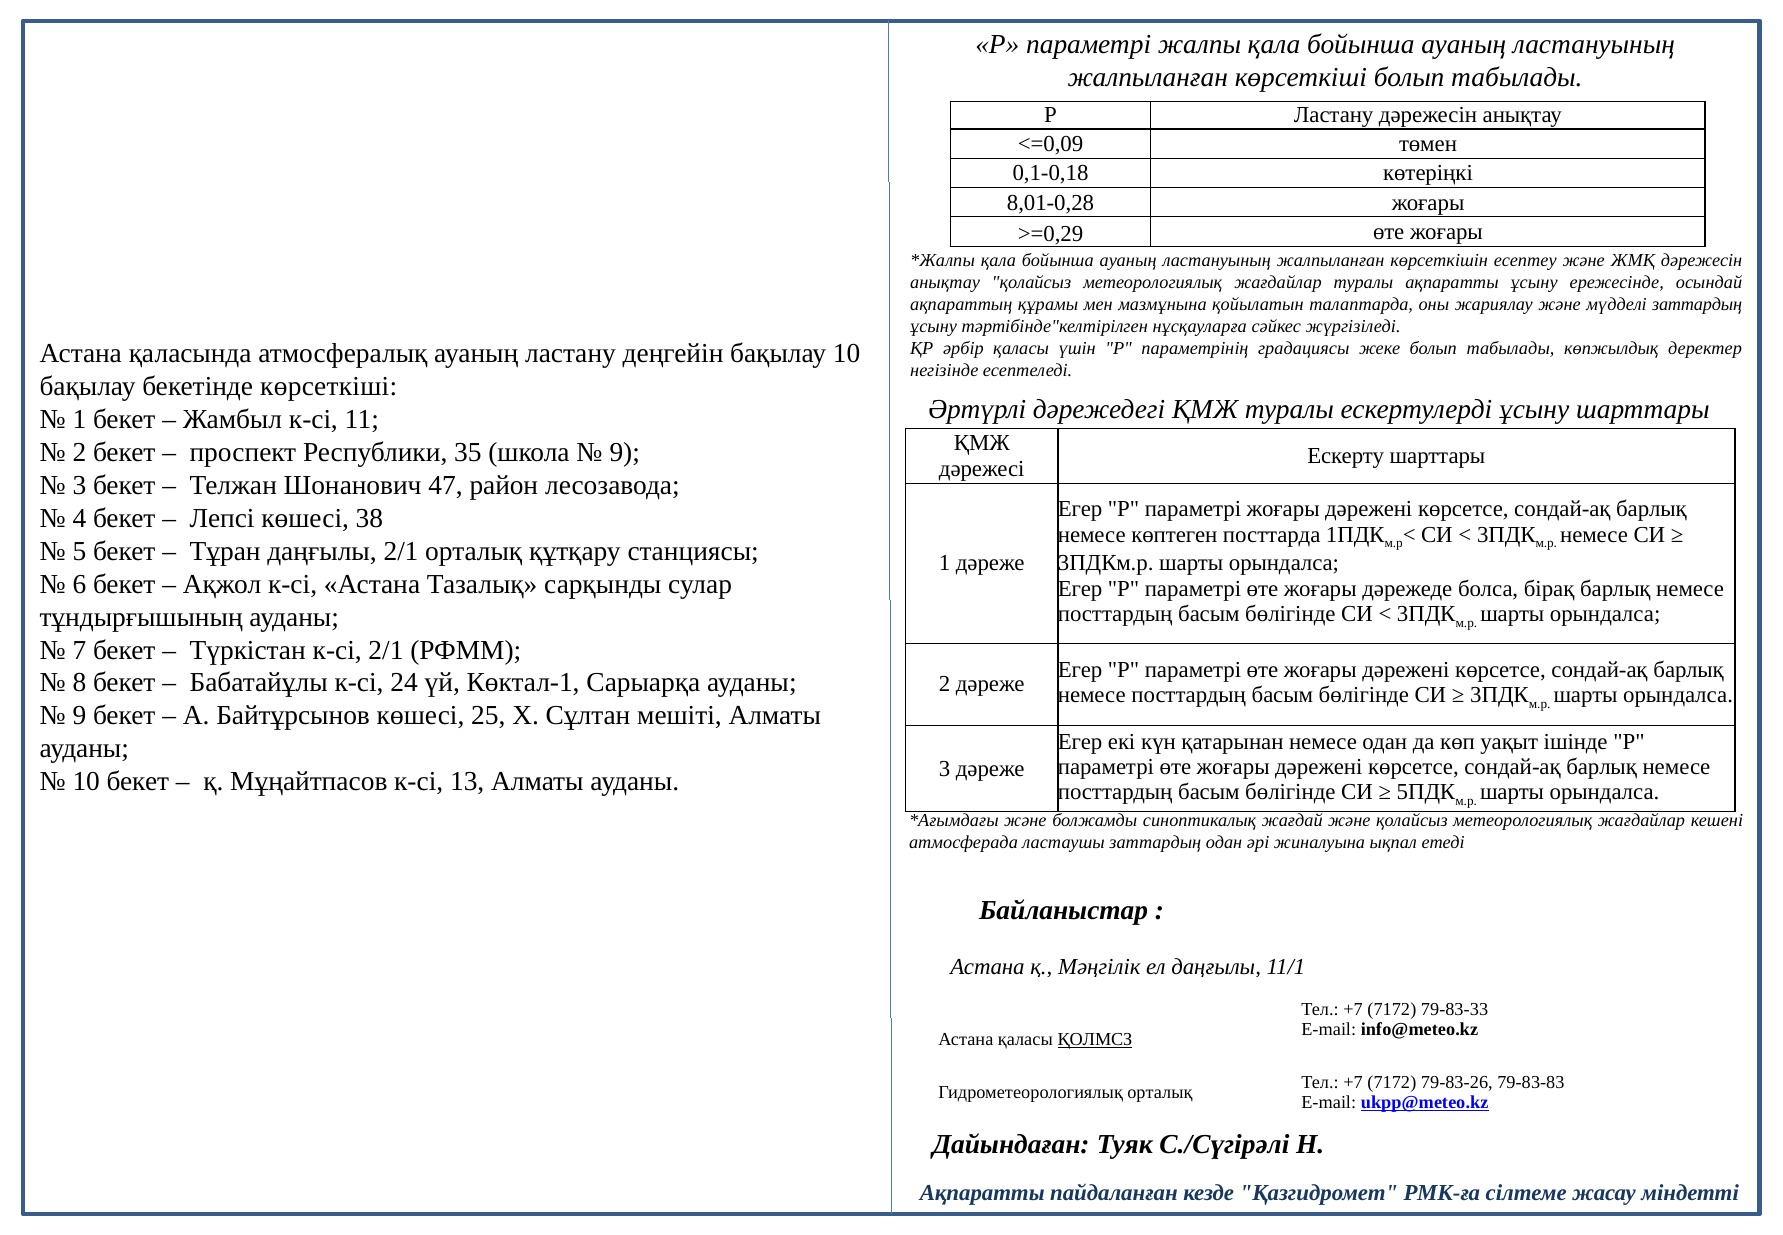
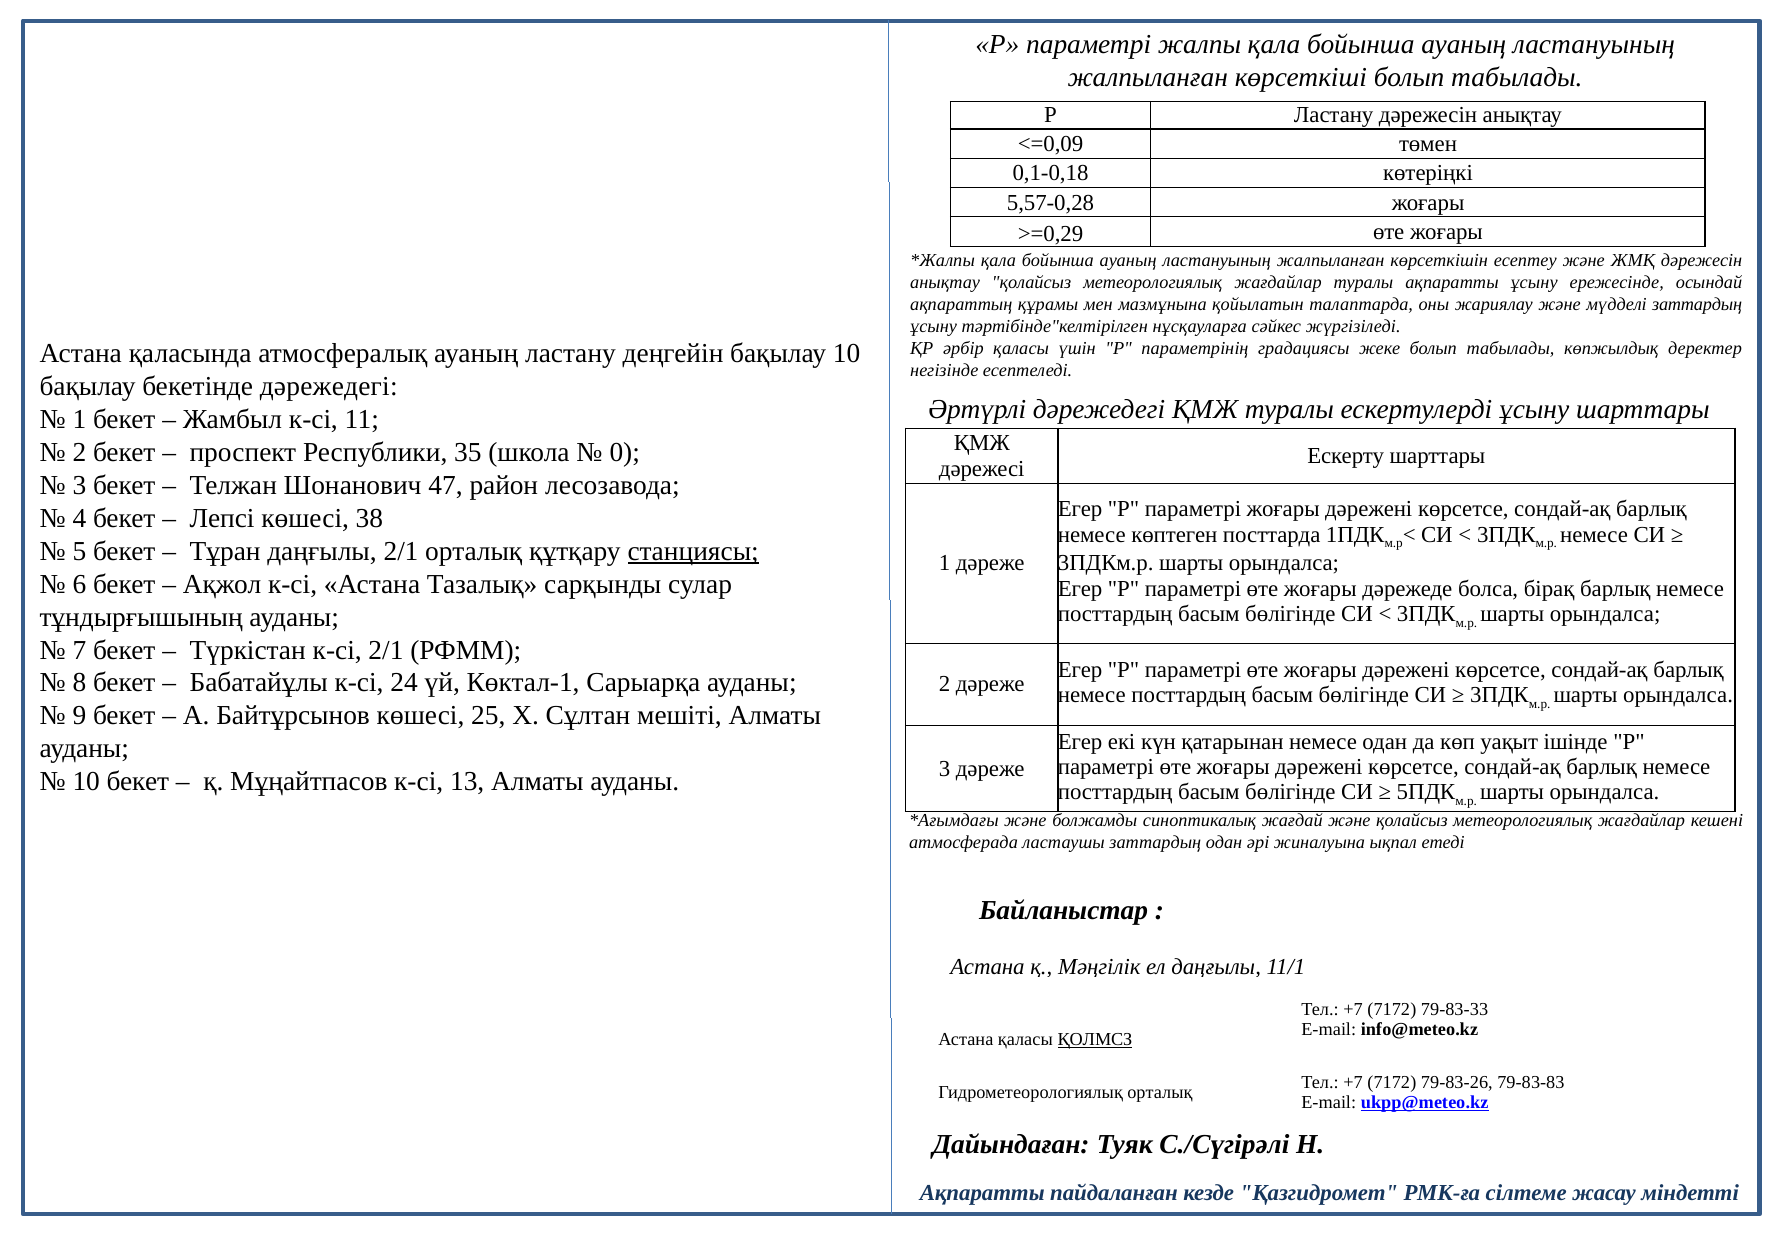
8,01-0,28: 8,01-0,28 -> 5,57-0,28 (1051, 202)
бекетінде көрсеткіші: көрсеткіші -> дәрежедегі (329, 386)
9: 9 -> 0 (625, 452)
станциясы underline: none -> present (693, 551)
